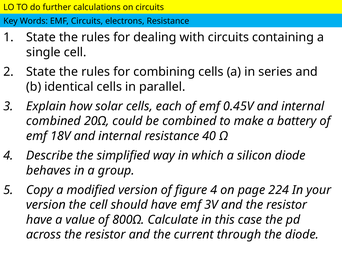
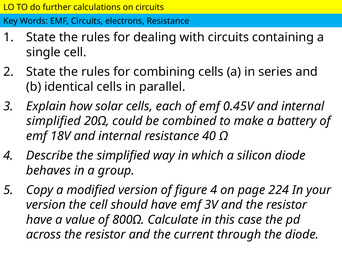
combined: combined -> simplified (54, 121)
